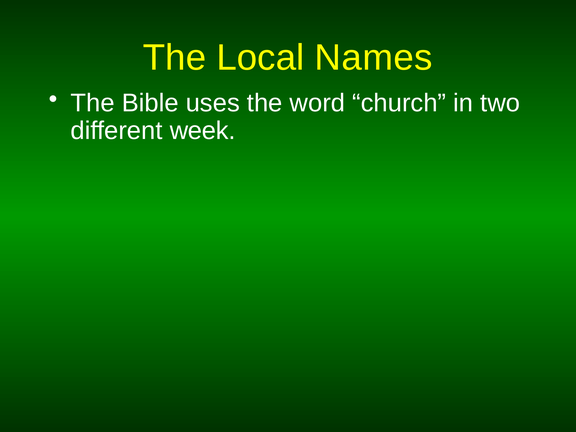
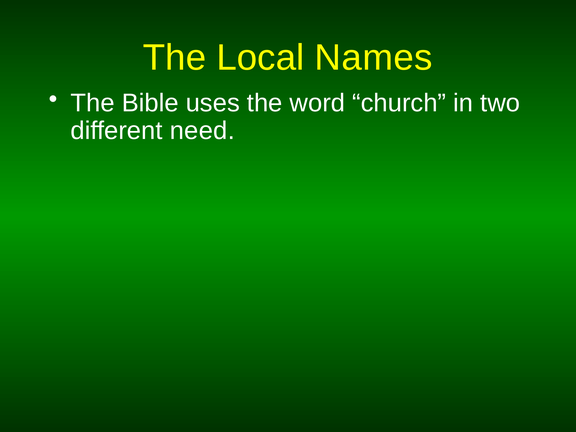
week: week -> need (202, 131)
